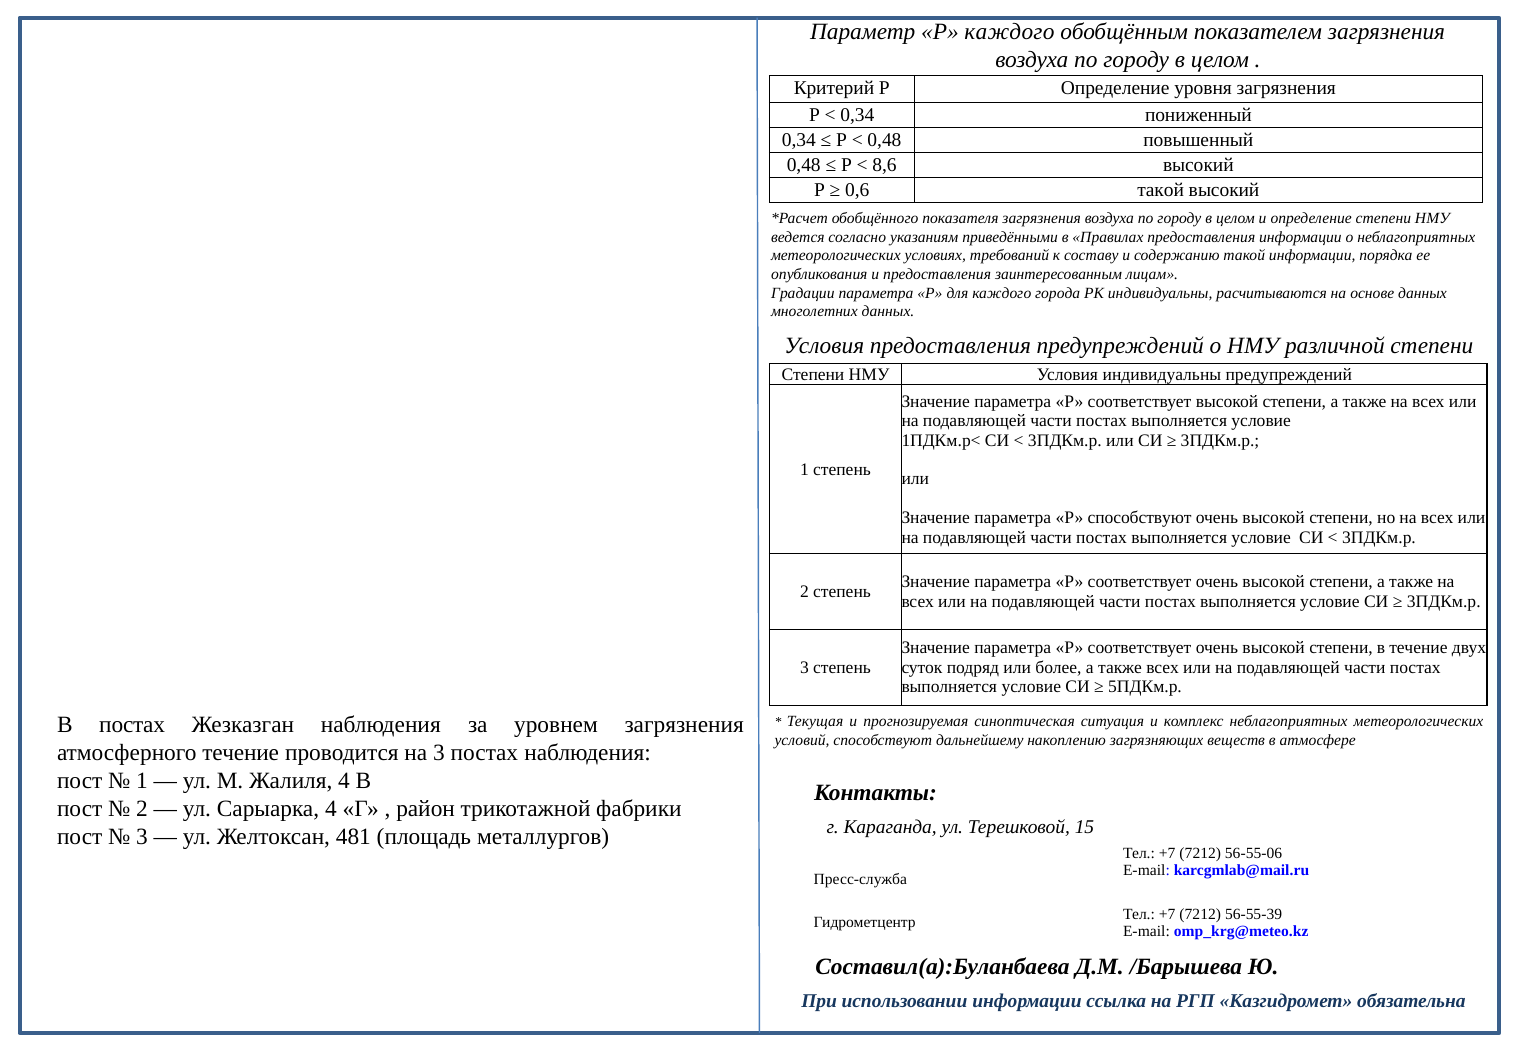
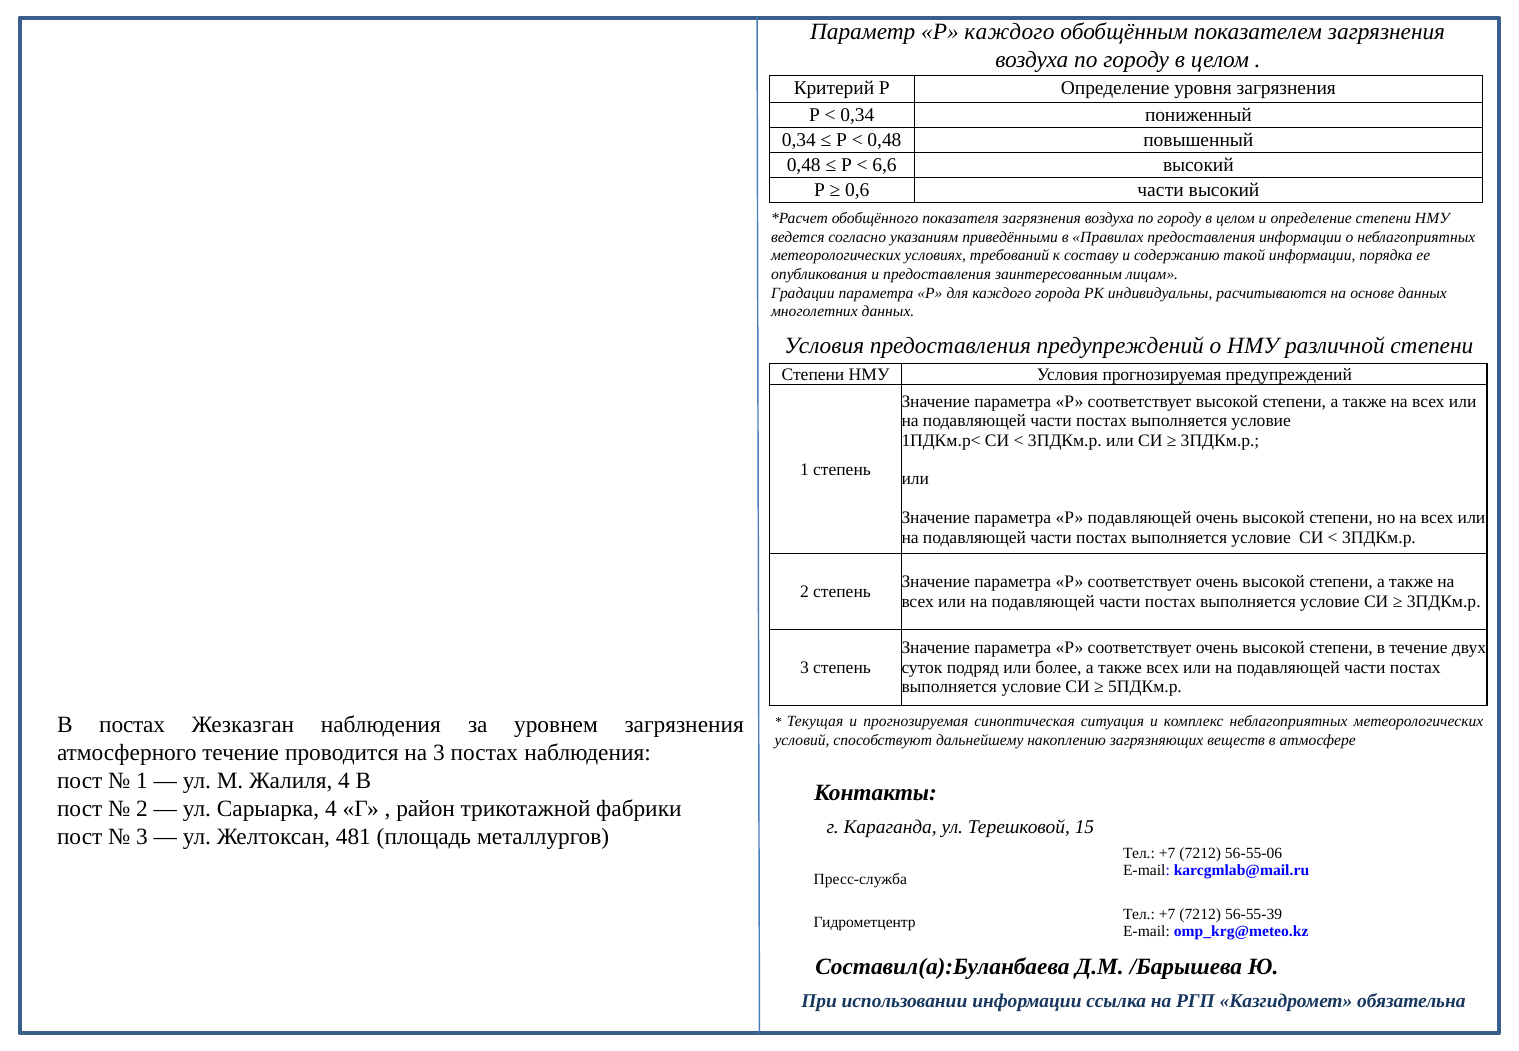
8,6: 8,6 -> 6,6 (885, 165)
0,6 такой: такой -> части (1161, 190)
Условия индивидуальны: индивидуальны -> прогнозируемая (1162, 375)
Р способствуют: способствуют -> подавляющей (1140, 518)
